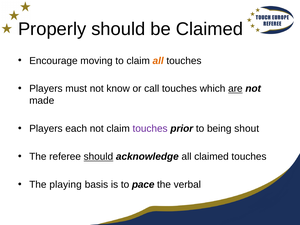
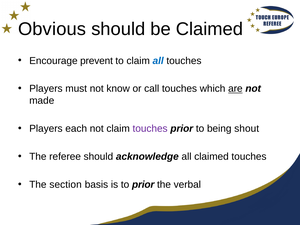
Properly: Properly -> Obvious (52, 29)
moving: moving -> prevent (97, 61)
all colour: orange -> blue (158, 61)
should underline: present -> none (98, 157)
playing: playing -> section (66, 185)
to pace: pace -> prior (143, 185)
